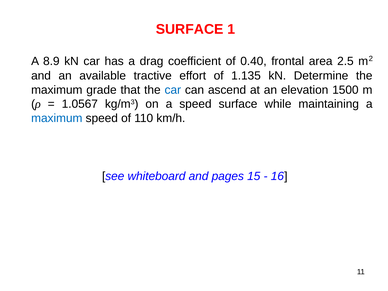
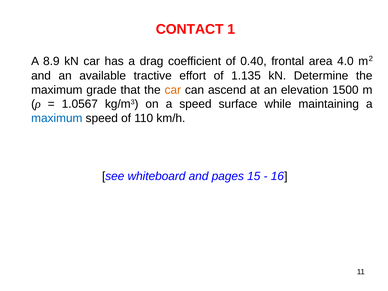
SURFACE: SURFACE -> CONTACT (190, 29)
2.5: 2.5 -> 4.0 (345, 61)
car colour: blue -> orange (173, 90)
